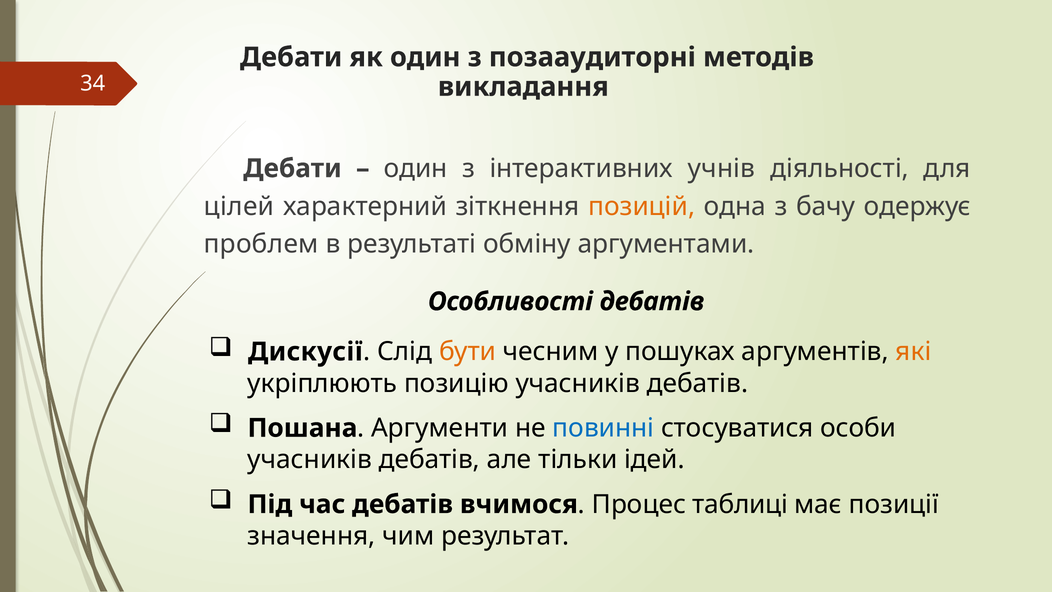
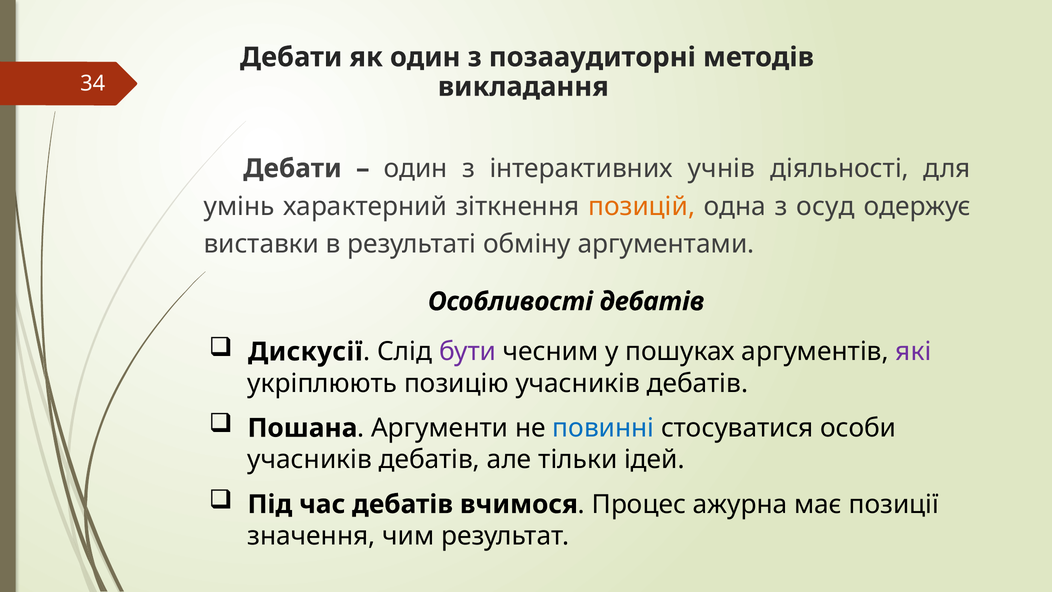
цілей: цілей -> умінь (239, 206)
бачу: бачу -> осуд (826, 206)
проблем: проблем -> виставки (261, 244)
бути colour: orange -> purple (468, 352)
які colour: orange -> purple (913, 352)
таблиці: таблиці -> ажурна (740, 504)
